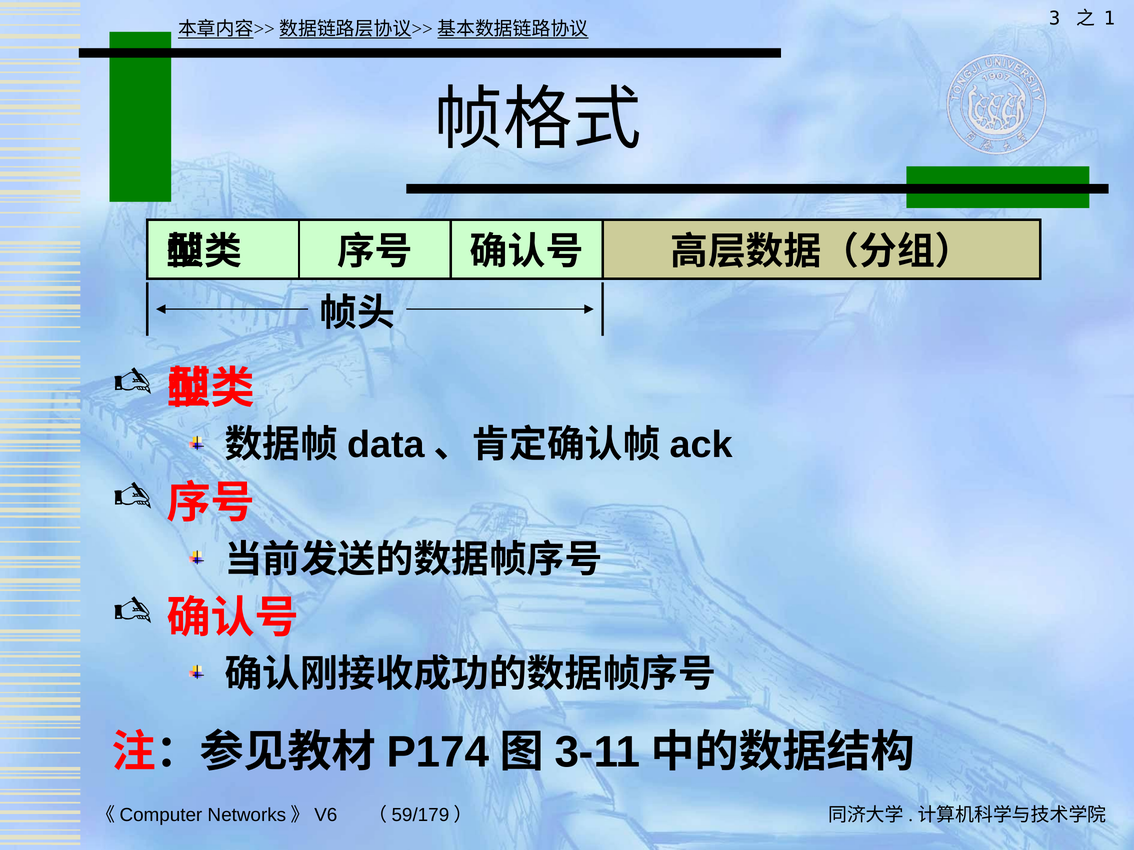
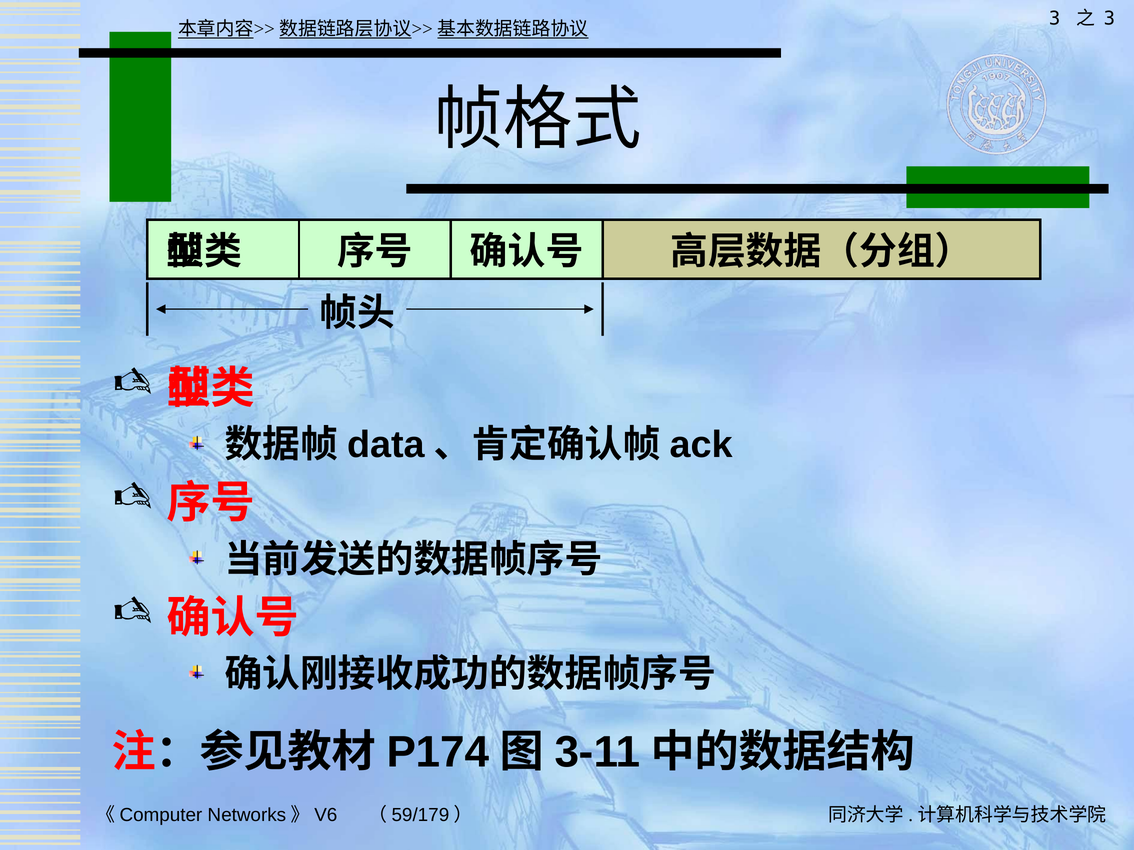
1: 1 -> 3 (1109, 18)
